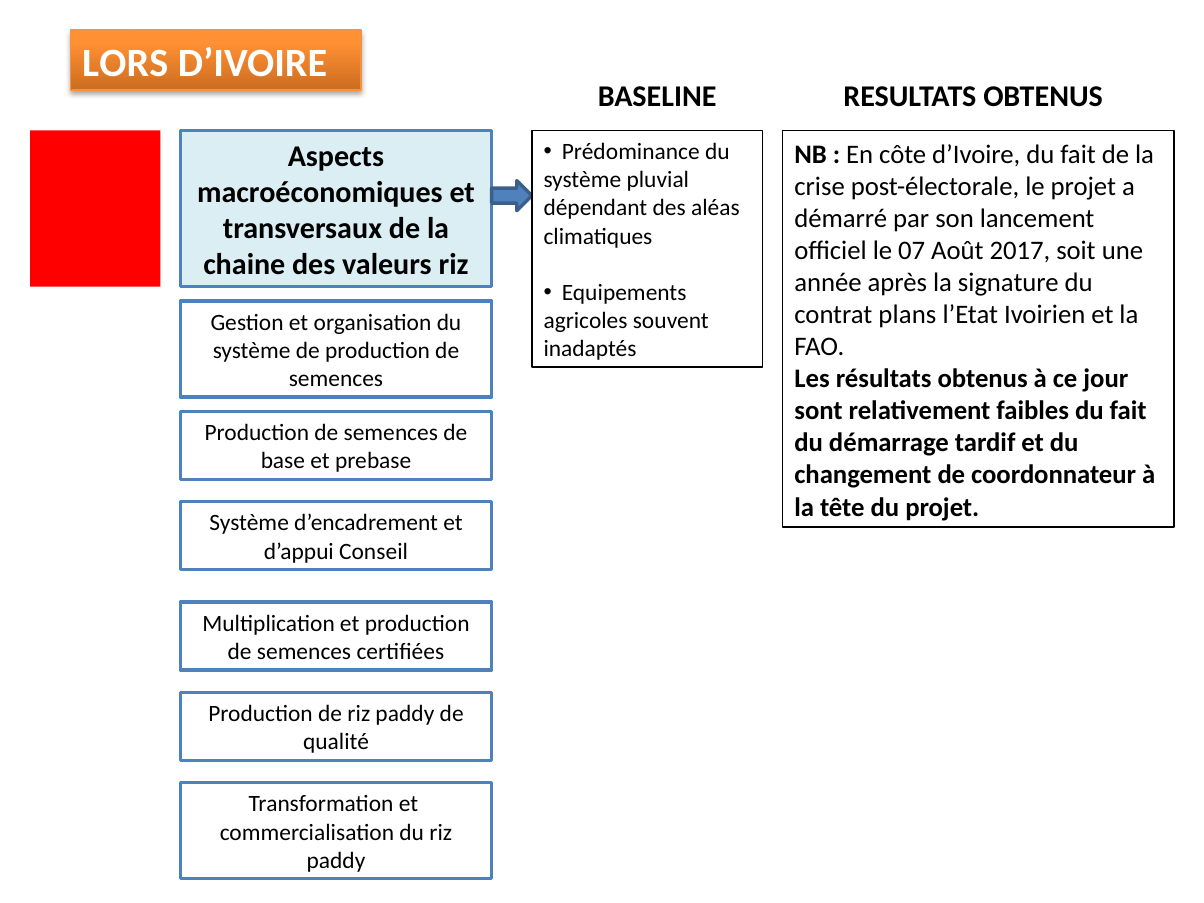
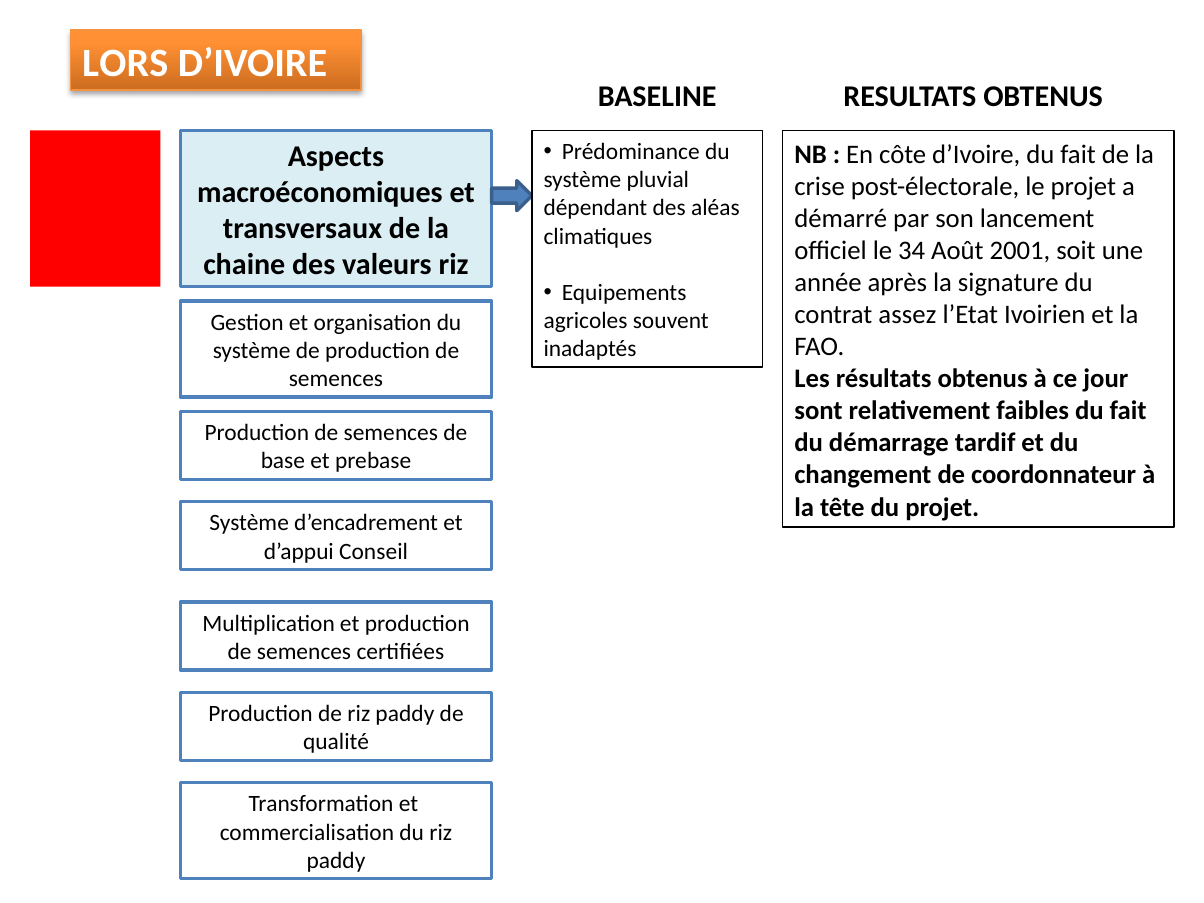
07: 07 -> 34 (912, 251)
2017: 2017 -> 2001 (1020, 251)
plans: plans -> assez (907, 315)
